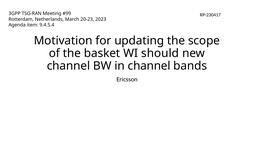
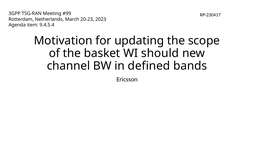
in channel: channel -> defined (149, 66)
